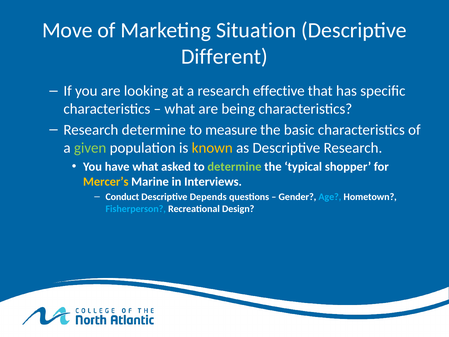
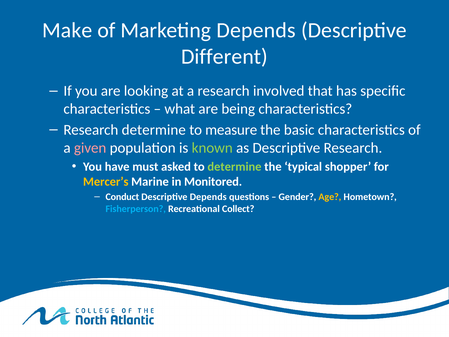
Move: Move -> Make (67, 30)
Marketing Situation: Situation -> Depends (256, 30)
effective: effective -> involved (279, 91)
given colour: light green -> pink (90, 148)
known colour: yellow -> light green (212, 148)
have what: what -> must (145, 167)
Interviews: Interviews -> Monitored (213, 181)
Age colour: light blue -> yellow (330, 197)
Design: Design -> Collect (238, 209)
